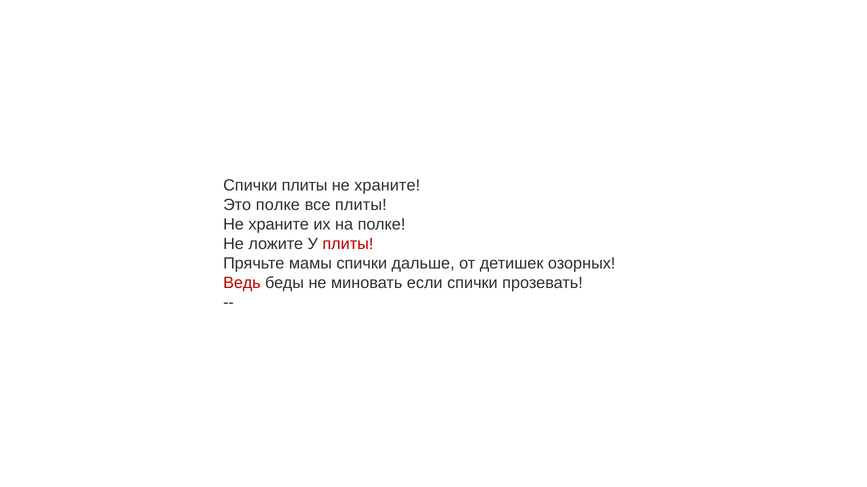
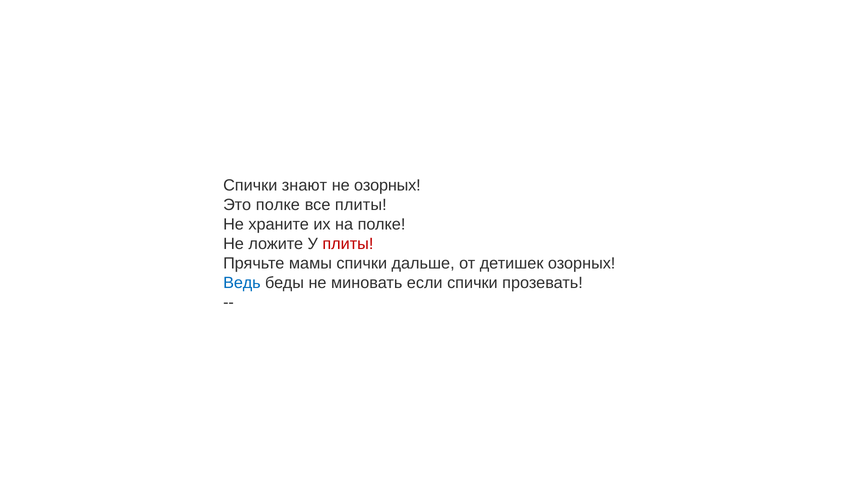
Спички плиты: плиты -> знают (305, 186)
храните: храните -> озорных (387, 186)
Ведь colour: red -> blue (242, 283)
